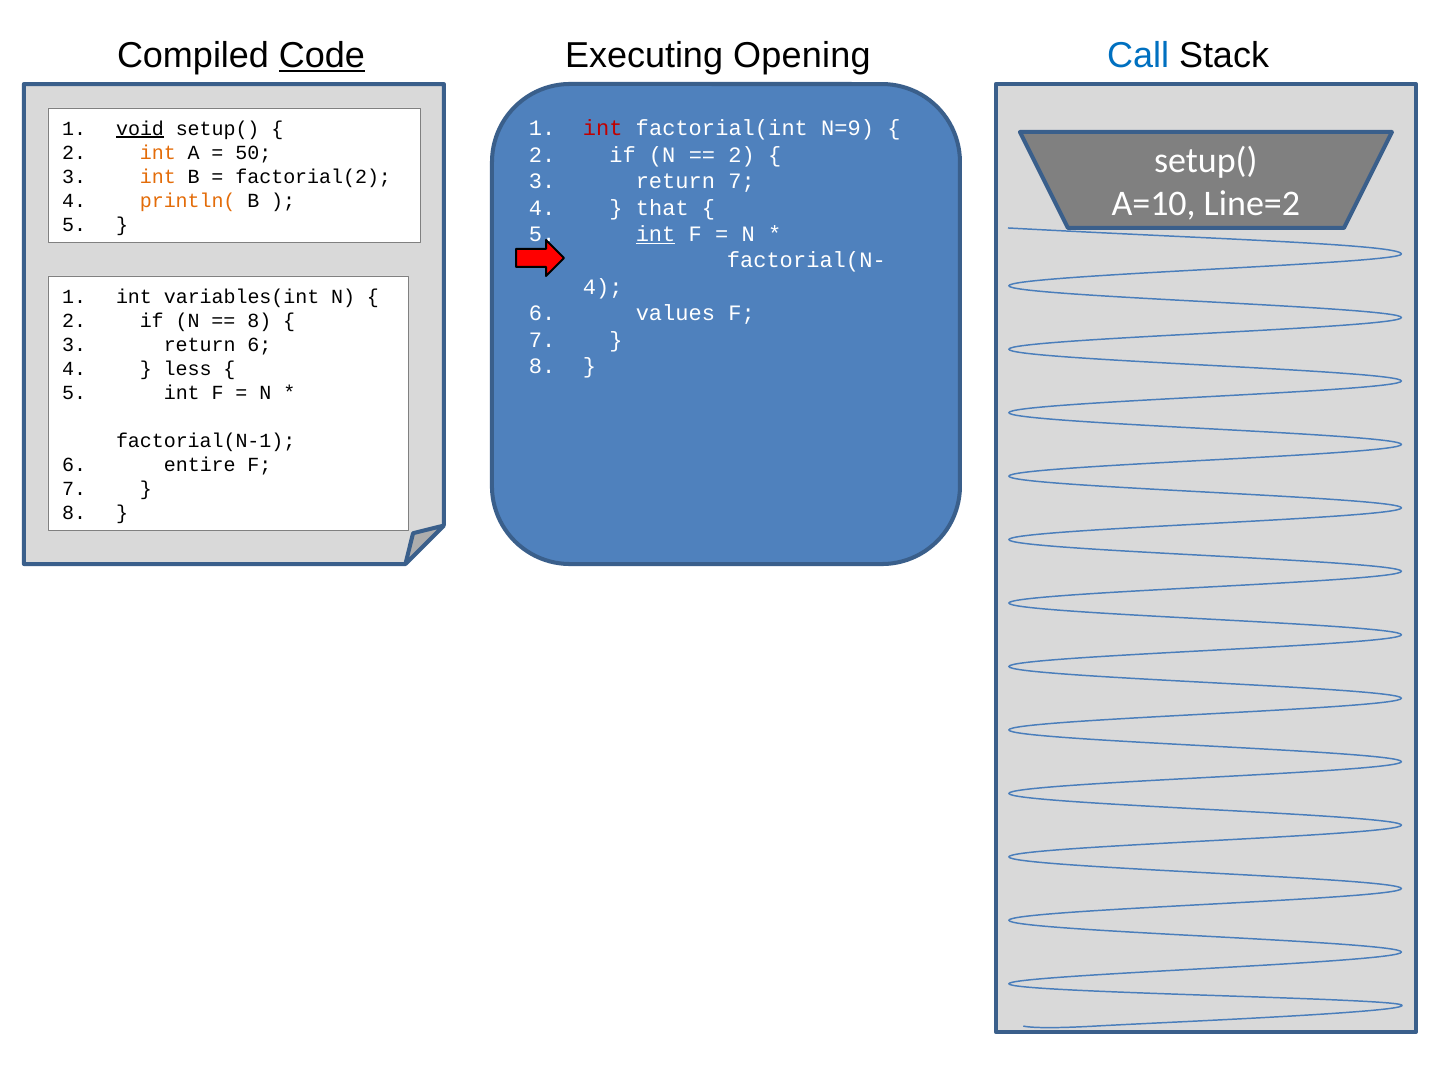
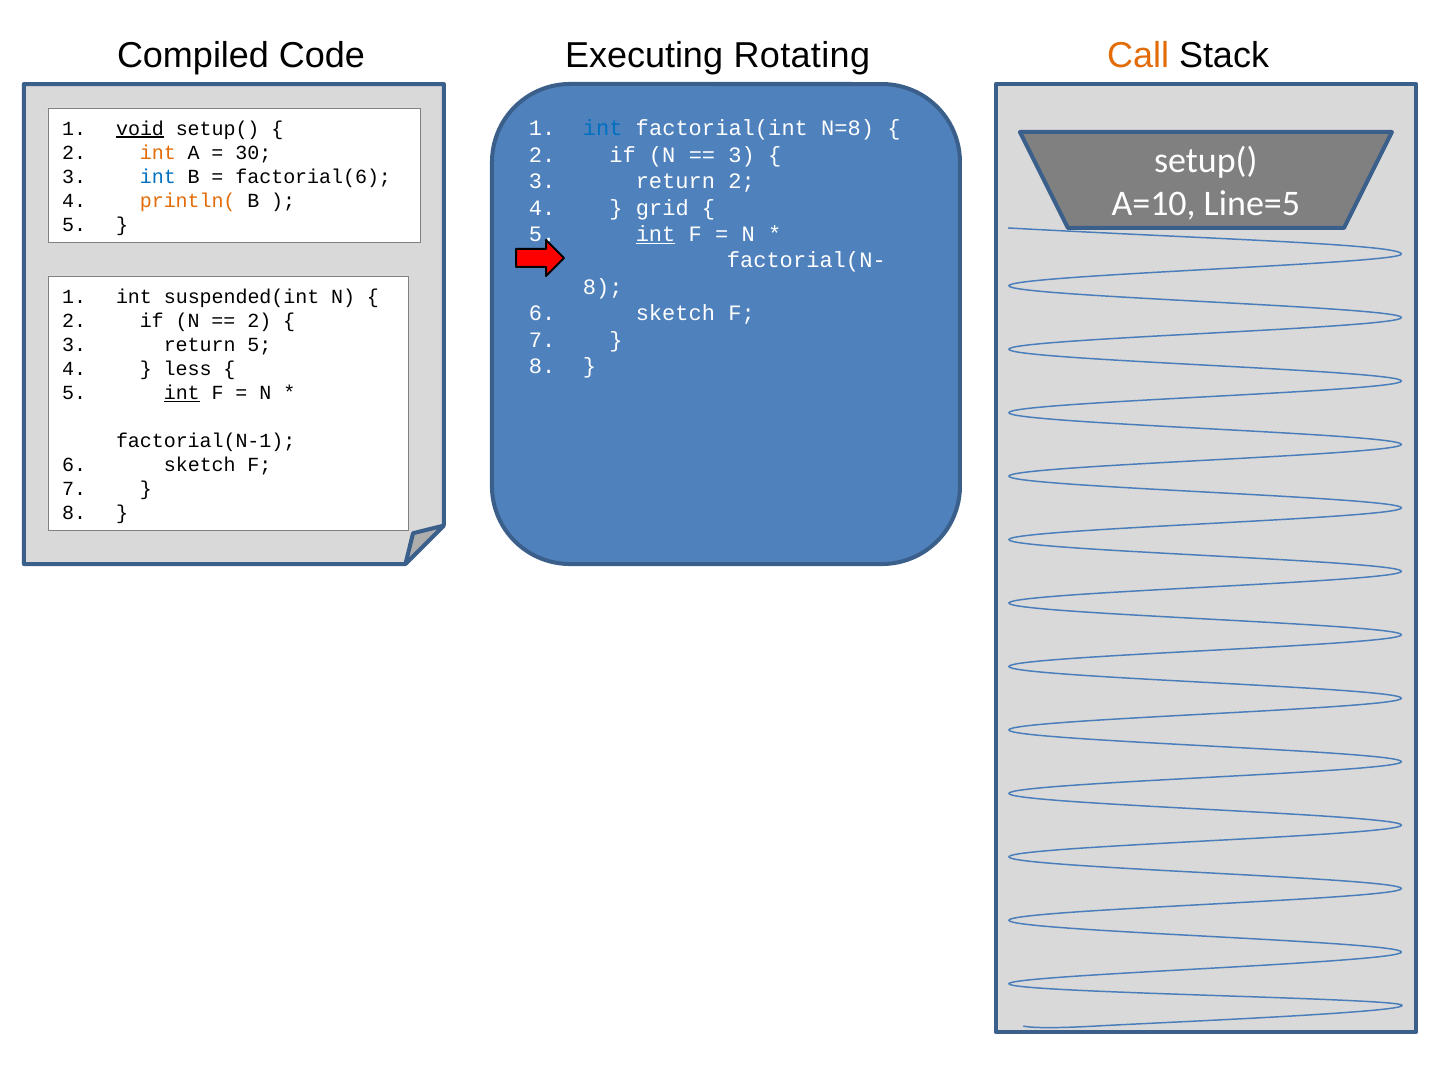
Code underline: present -> none (322, 55)
Opening: Opening -> Rotating (802, 55)
Call colour: blue -> orange (1138, 55)
int colour: red -> blue (603, 129)
N=9: N=9 -> N=8 (848, 129)
50: 50 -> 30 (253, 152)
2: 2 -> 3 (742, 155)
int colour: orange -> blue (158, 177)
factorial(2: factorial(2 -> factorial(6 (313, 177)
return 7: 7 -> 2 (742, 181)
Line=2: Line=2 -> Line=5 (1252, 204)
that: that -> grid (662, 208)
4: 4 -> 8 (603, 287)
variables(int: variables(int -> suspended(int (242, 296)
values: values -> sketch (675, 314)
8: 8 -> 2 (259, 320)
return 6: 6 -> 5 (259, 344)
int underline: none -> present (182, 393)
entire: entire -> sketch (200, 465)
